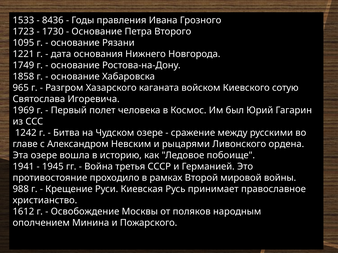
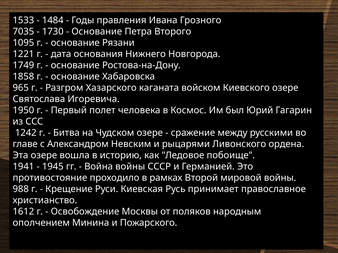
8436: 8436 -> 1484 (53, 20)
1723: 1723 -> 7035 (23, 32)
Киевского сотую: сотую -> озере (285, 88)
1969: 1969 -> 1950 (23, 110)
Война третья: третья -> войны (130, 167)
